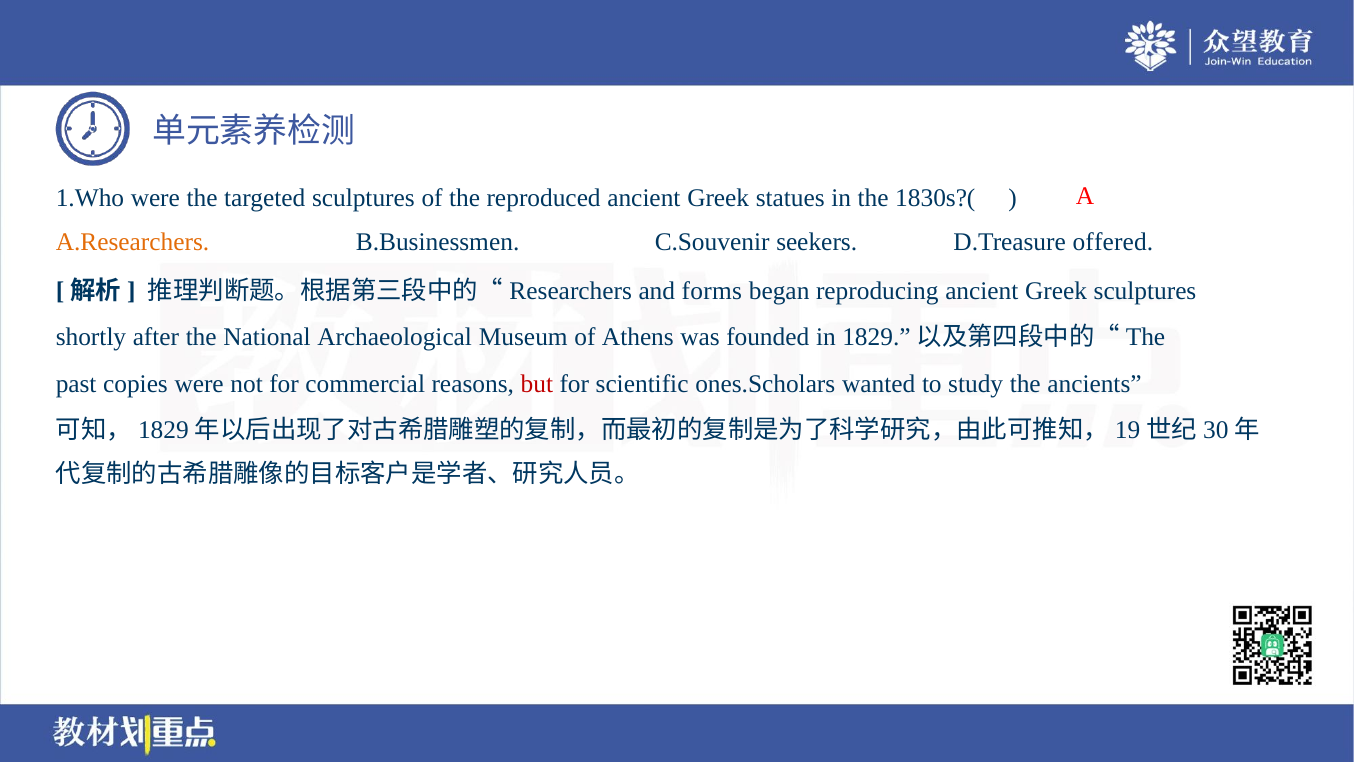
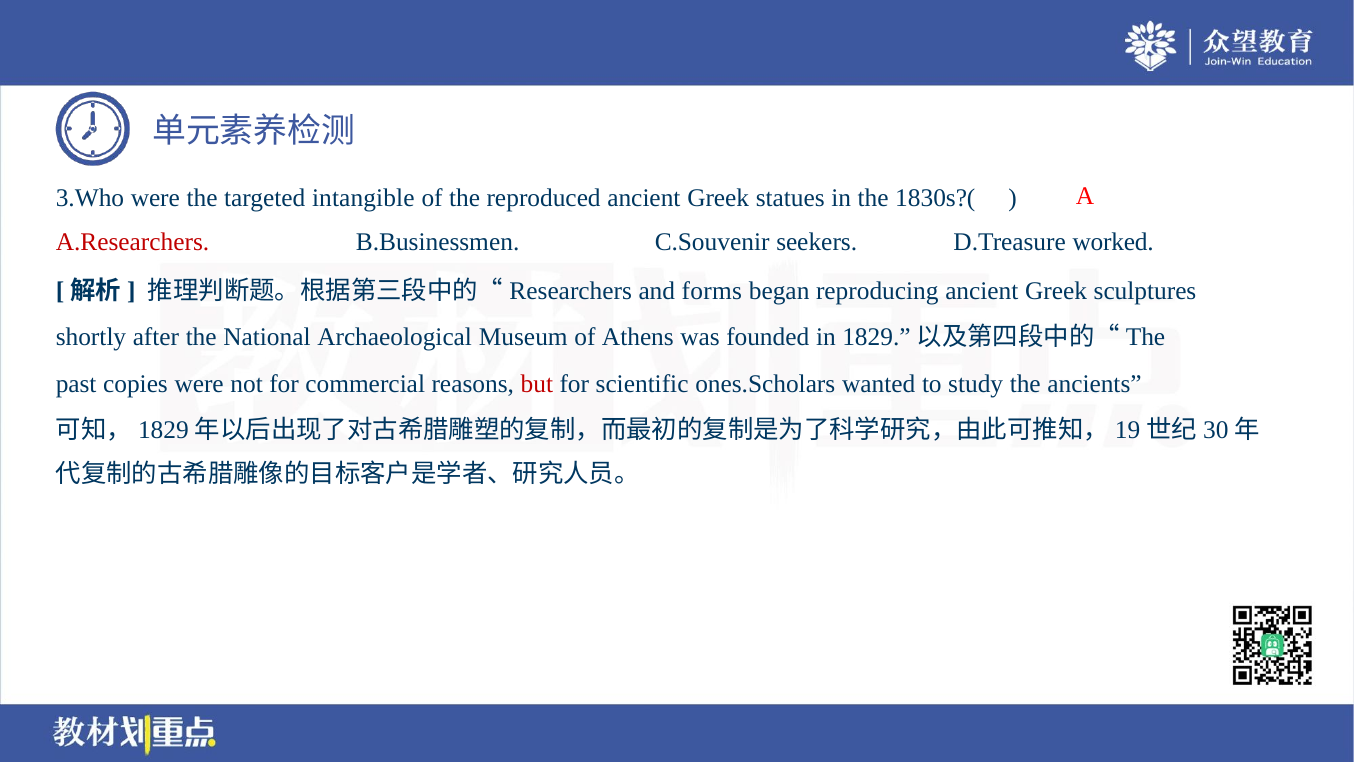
1.Who: 1.Who -> 3.Who (90, 198)
targeted sculptures: sculptures -> intangible (363, 198)
A.Researchers colour: orange -> red (133, 242)
offered: offered -> worked (1113, 242)
